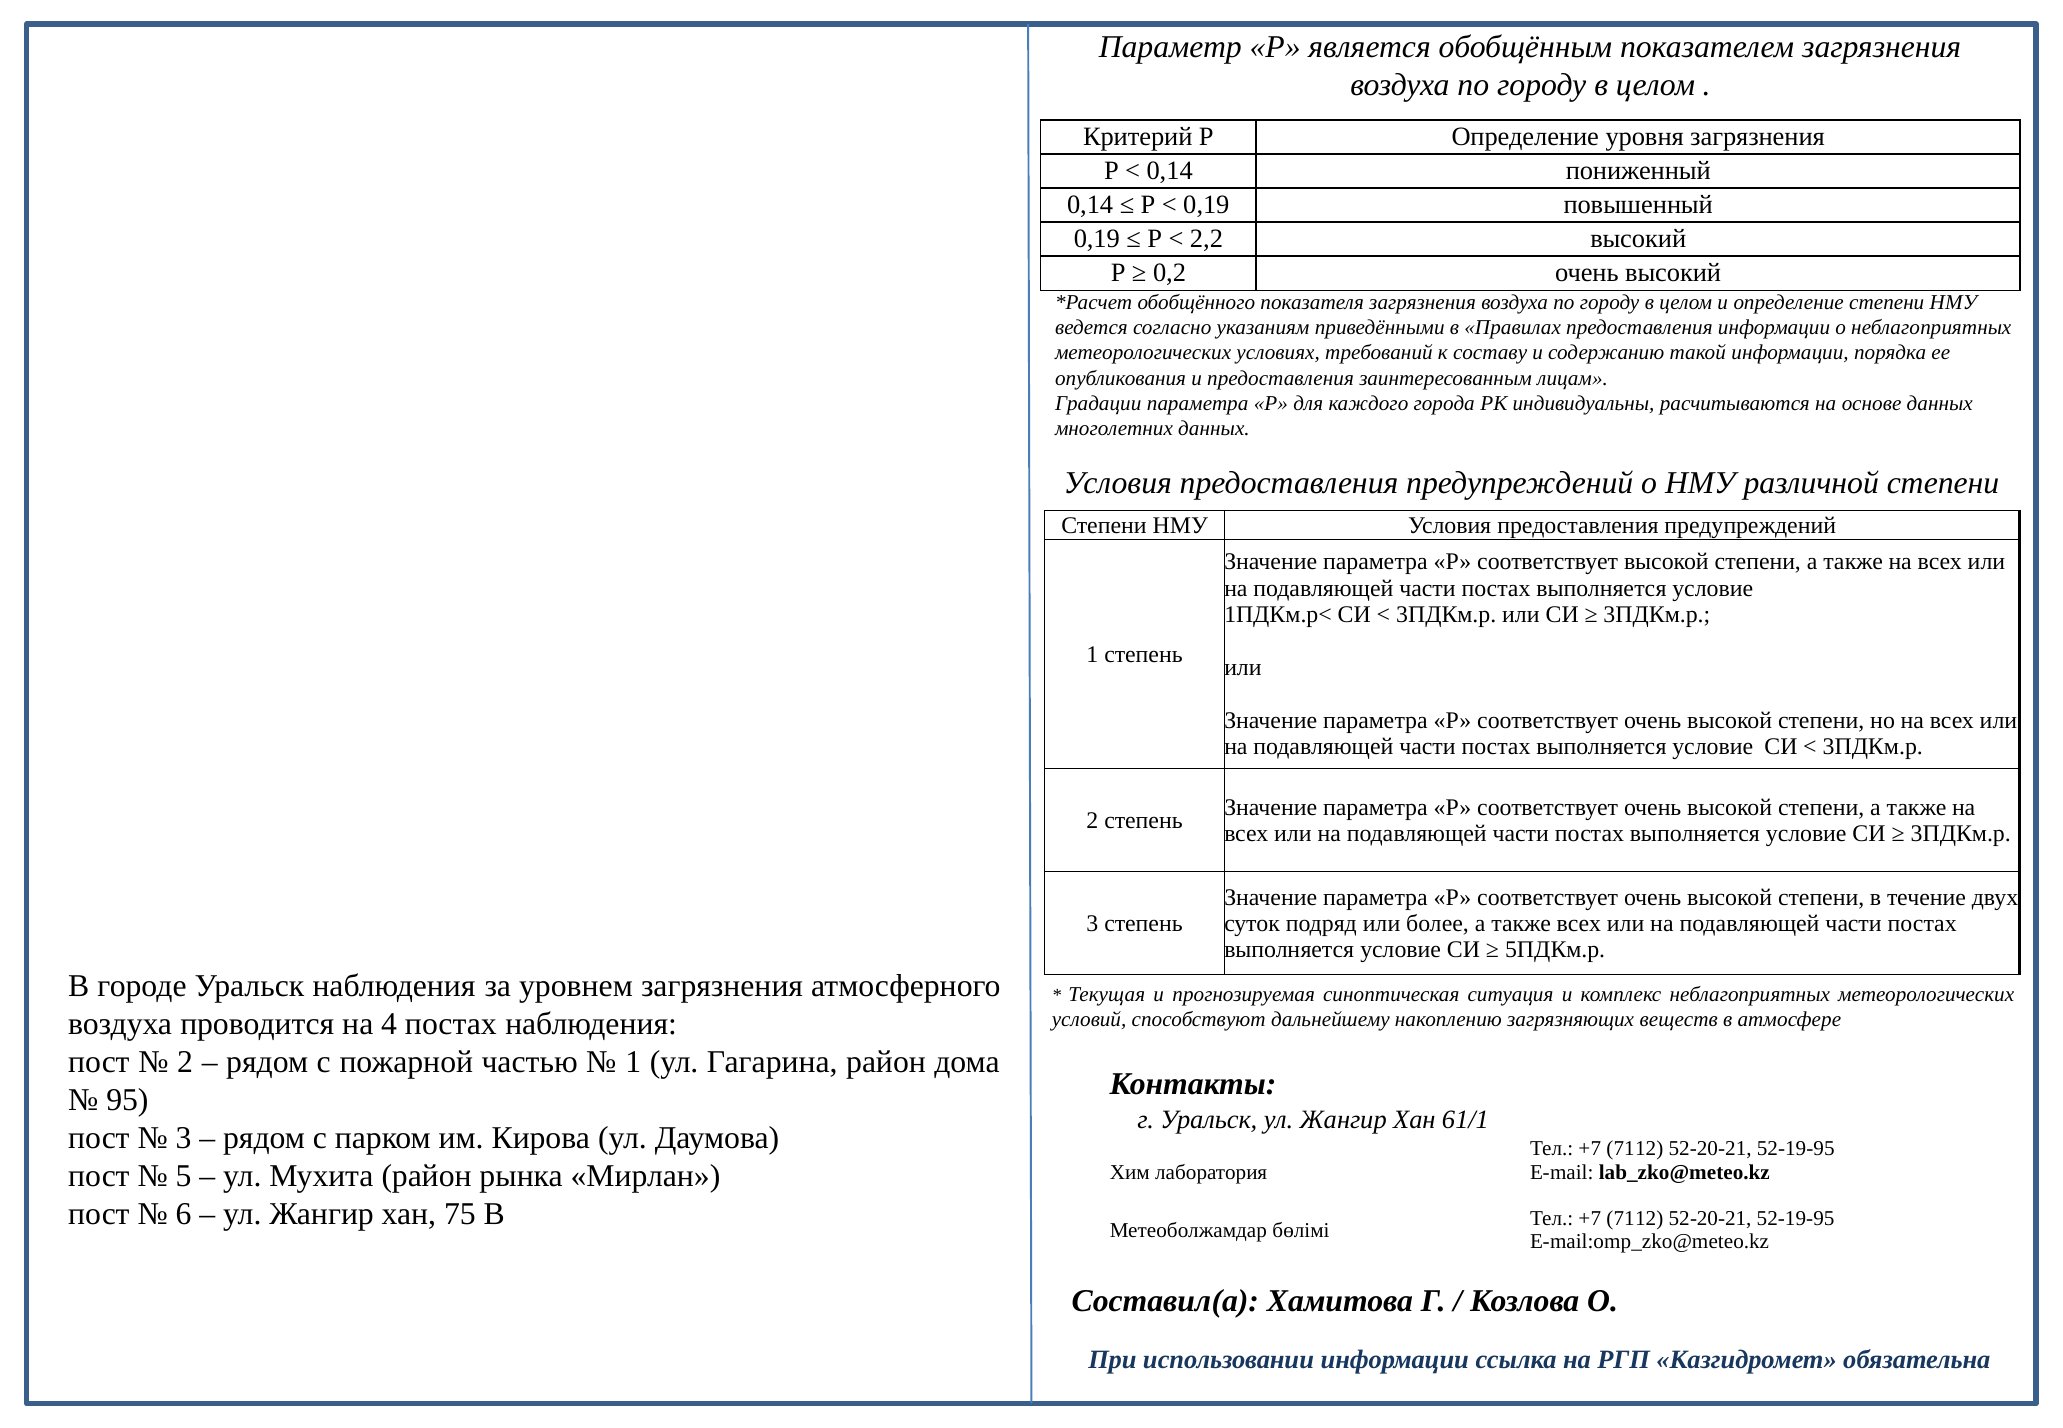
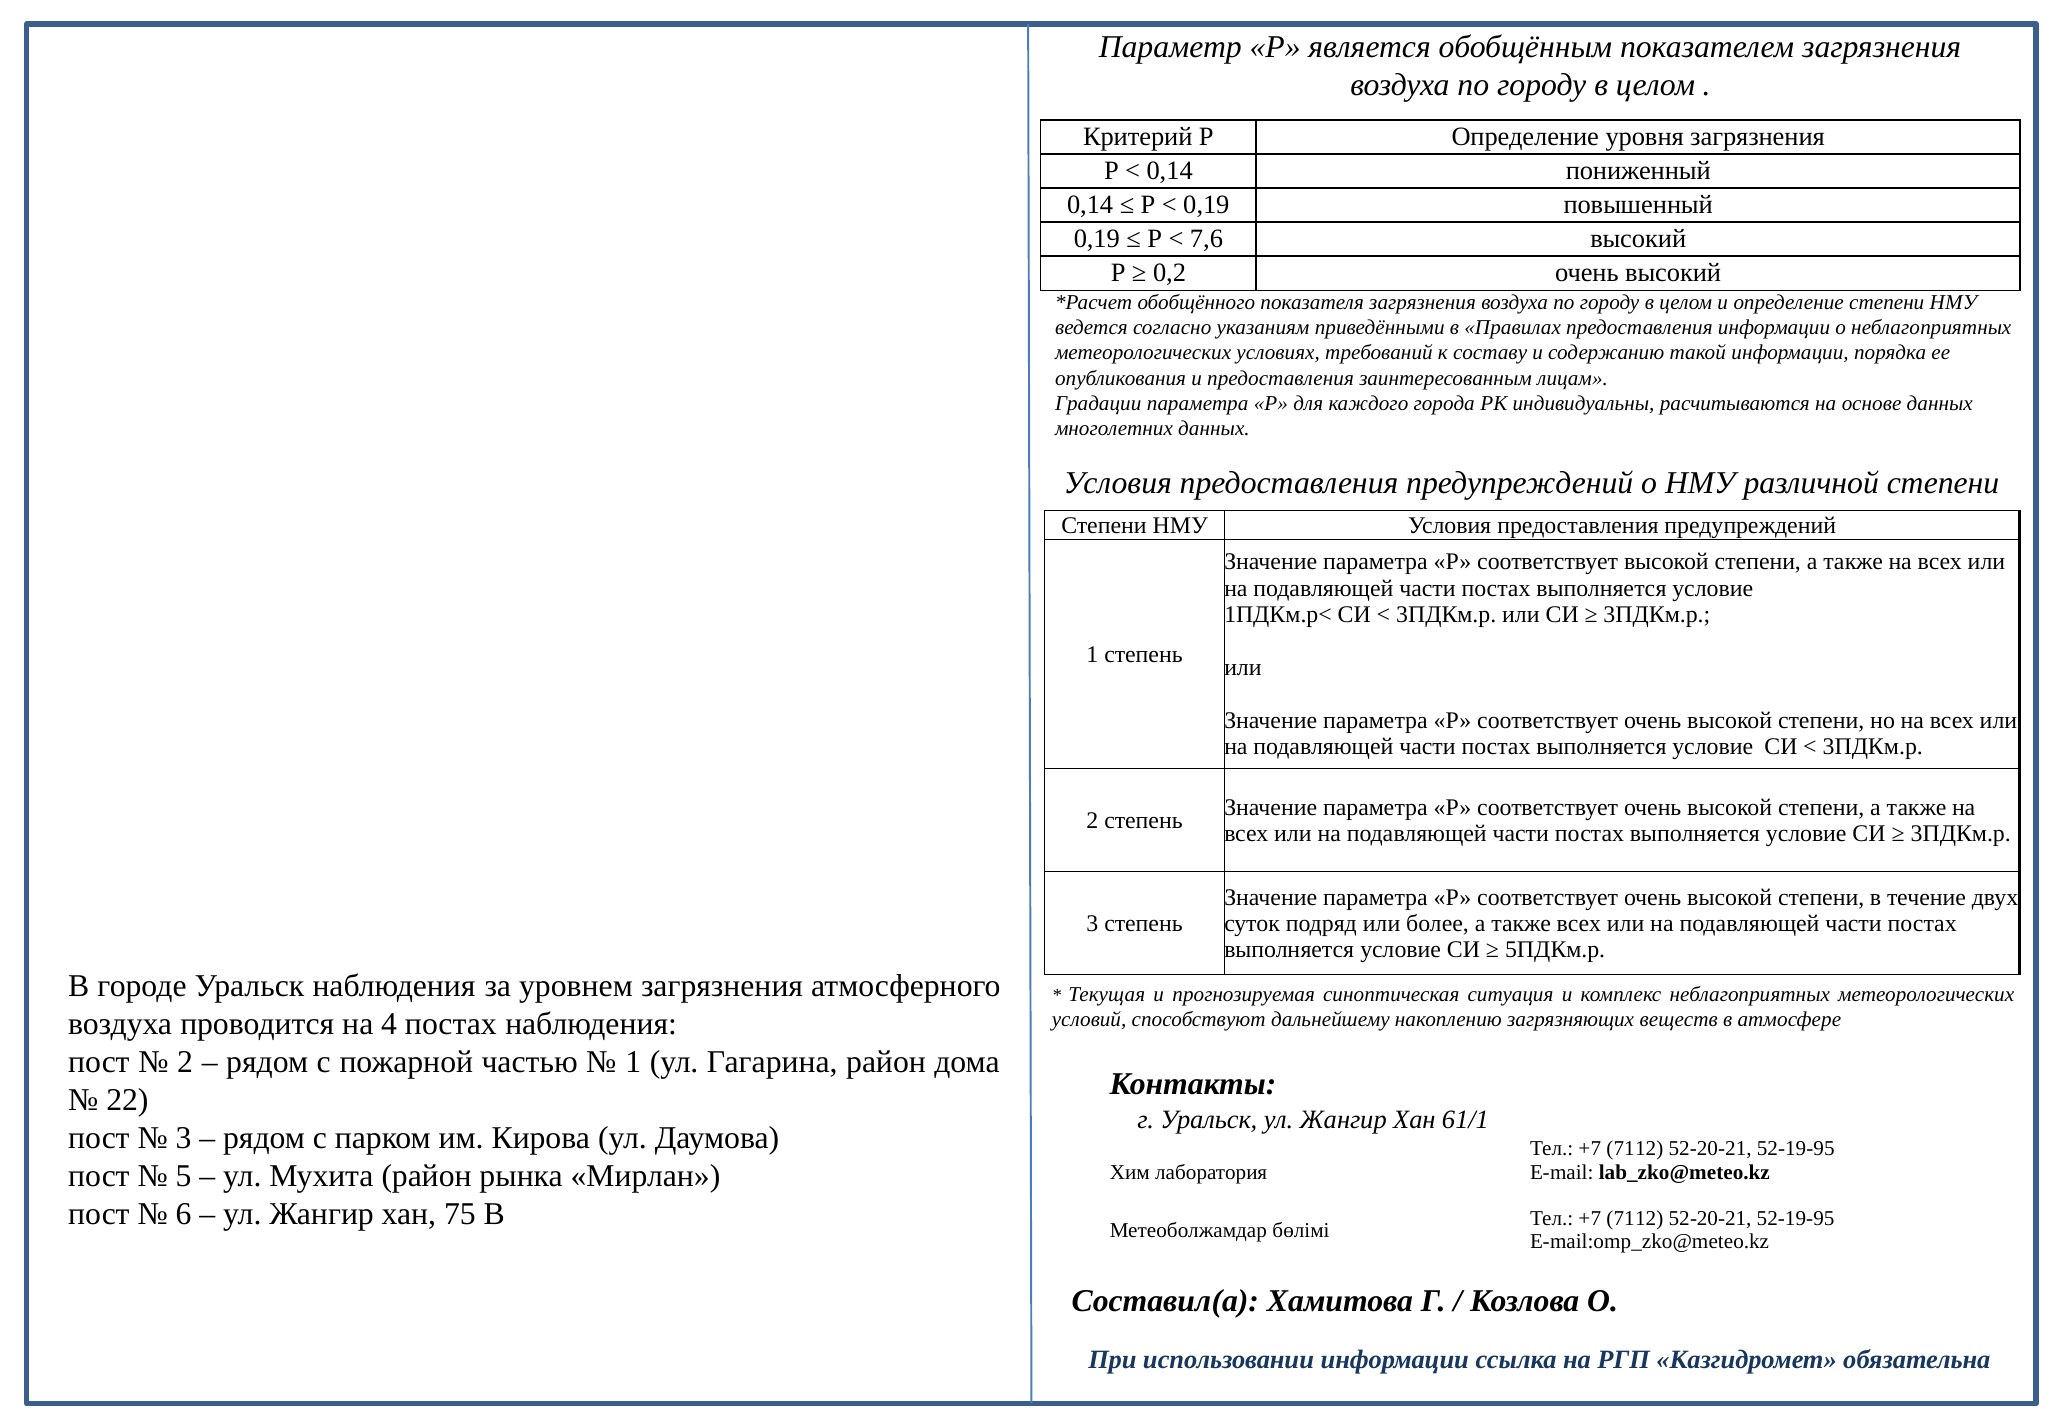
2,2: 2,2 -> 7,6 (1206, 239)
95: 95 -> 22 (127, 1100)
